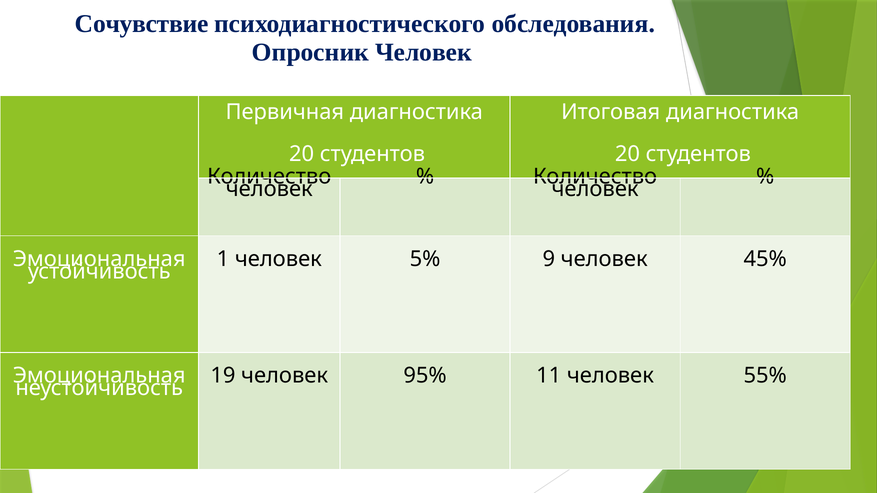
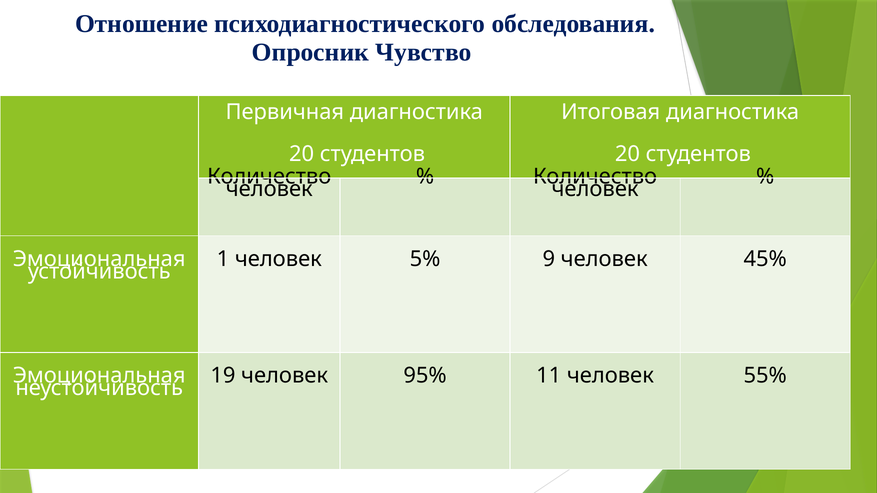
Сочувствие: Сочувствие -> Отношение (142, 24)
Опросник Человек: Человек -> Чувство (424, 52)
